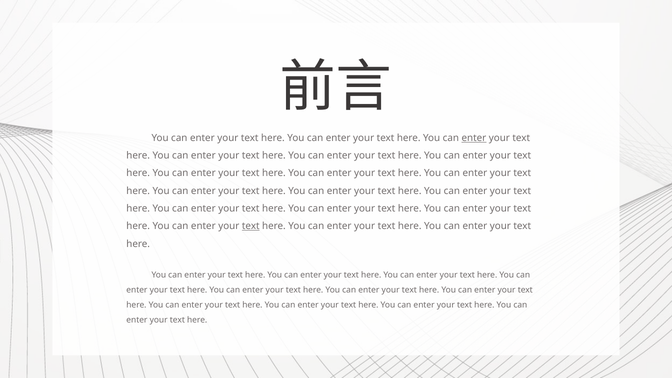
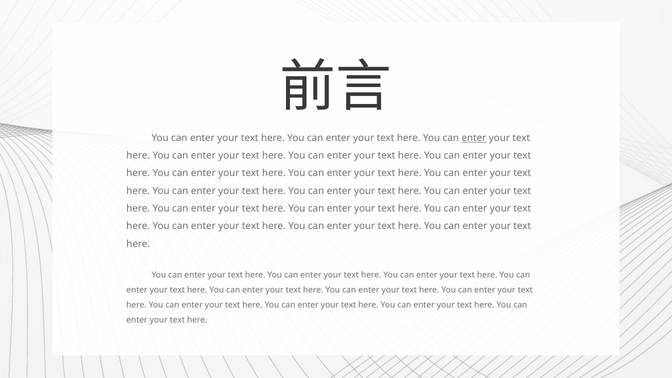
text underline: present -> none (251, 226)
